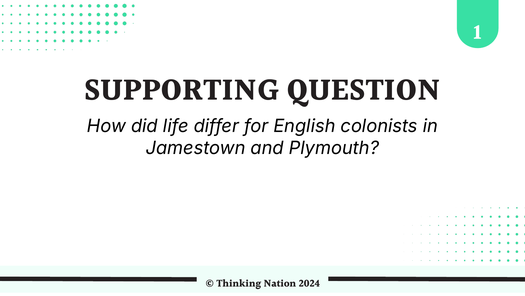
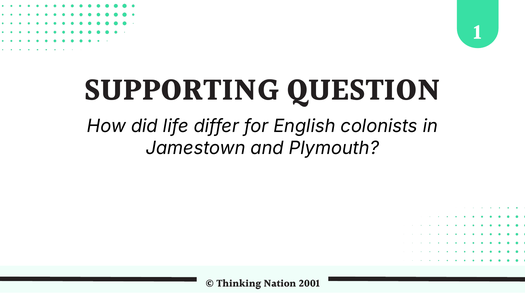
2024: 2024 -> 2001 (309, 283)
